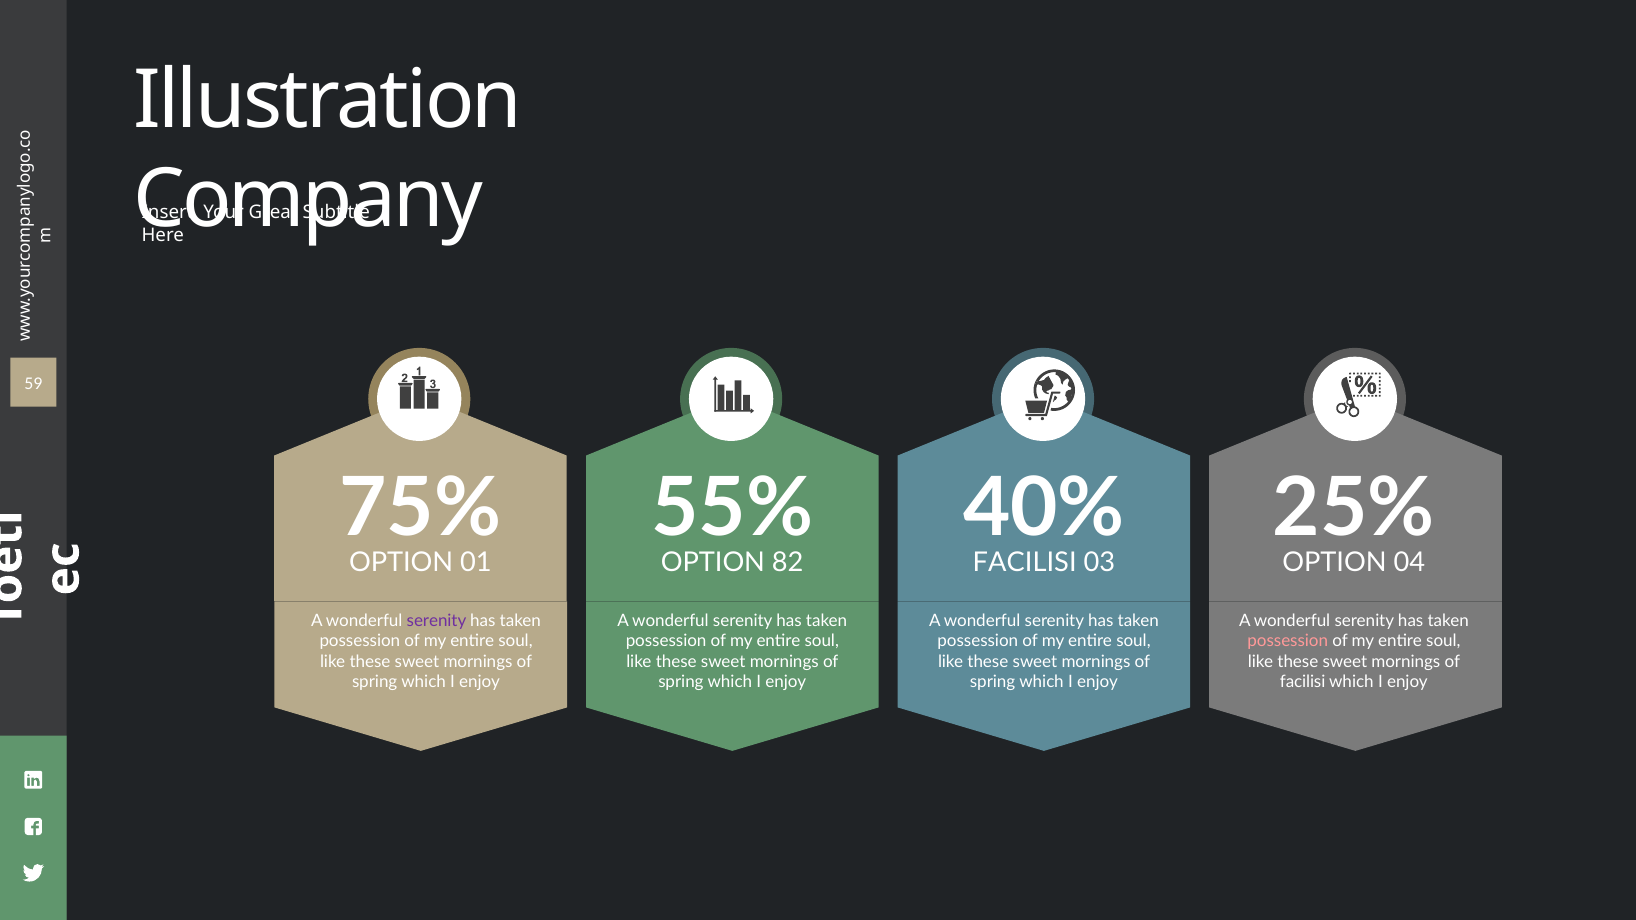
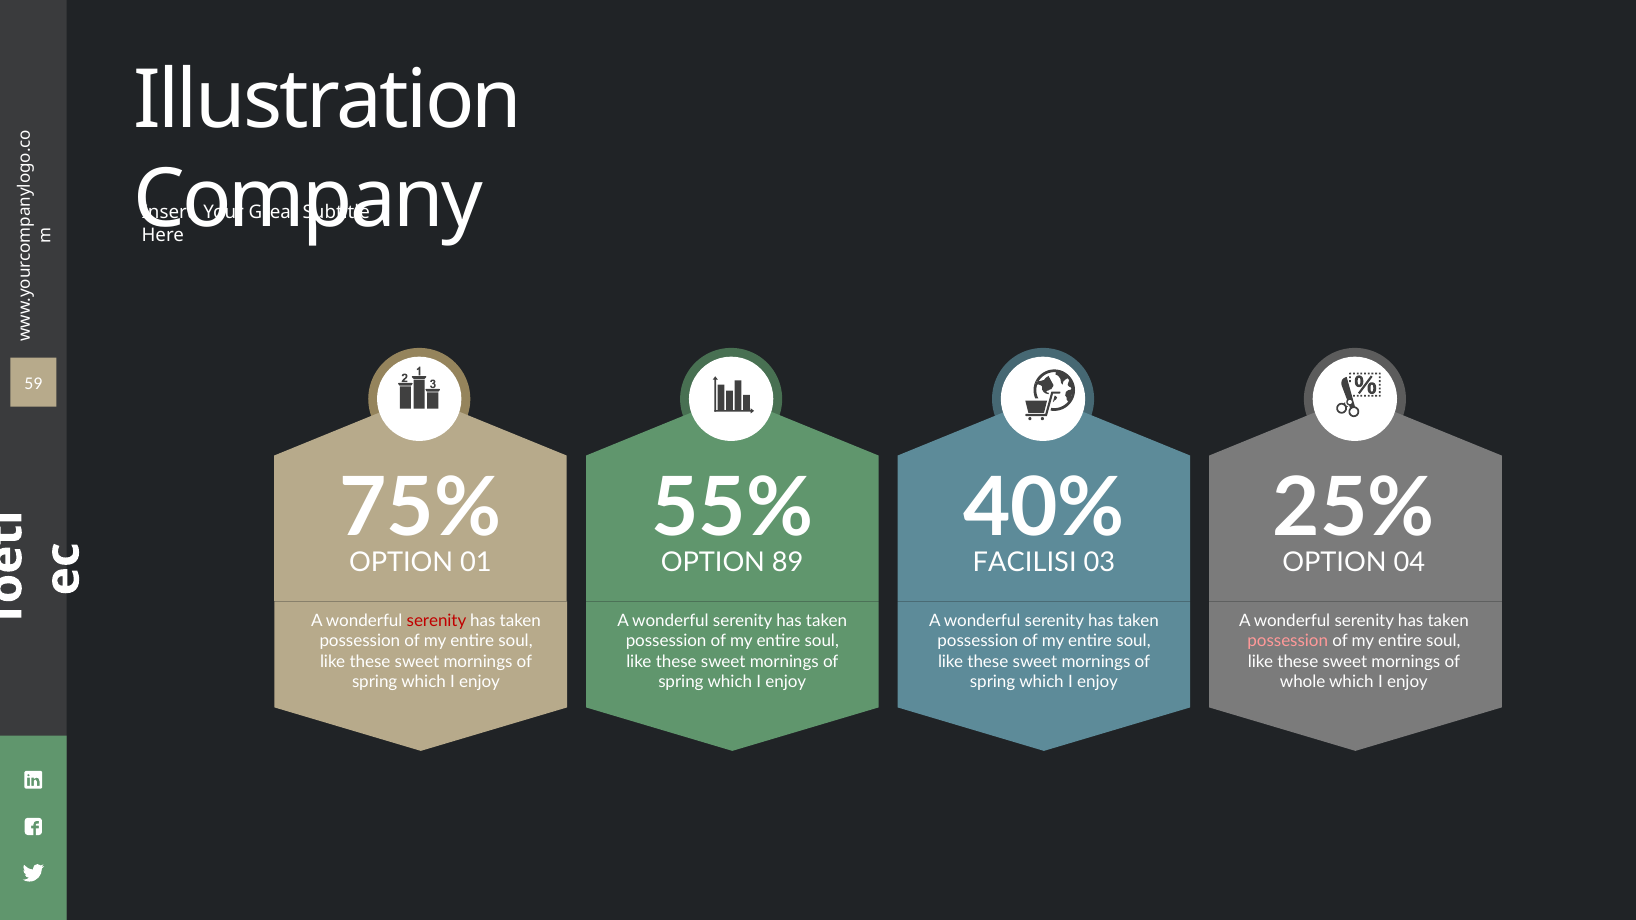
82: 82 -> 89 (788, 562)
serenity colour: purple -> red (437, 621)
facilisi: facilisi -> whole (1303, 682)
